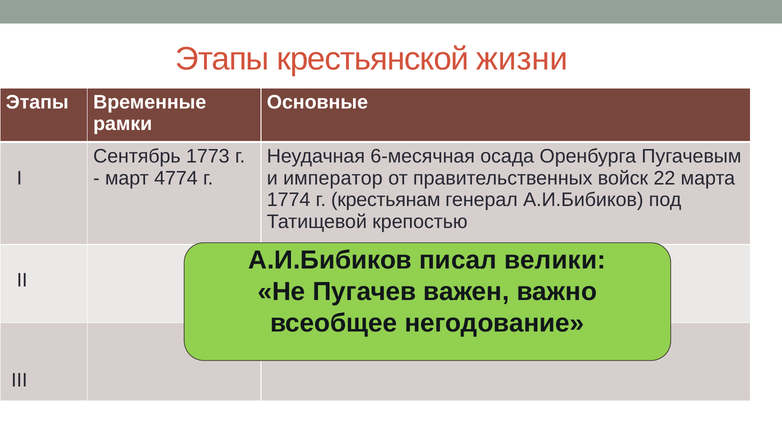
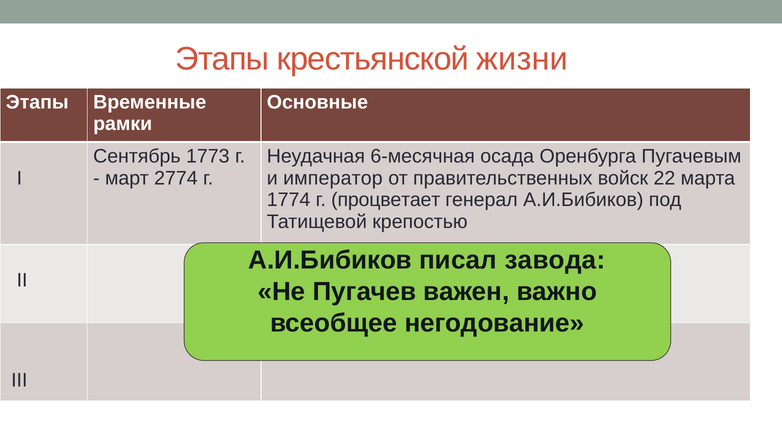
4774: 4774 -> 2774 (176, 178)
крестьянам: крестьянам -> процветает (386, 200)
велики: велики -> завода (555, 260)
